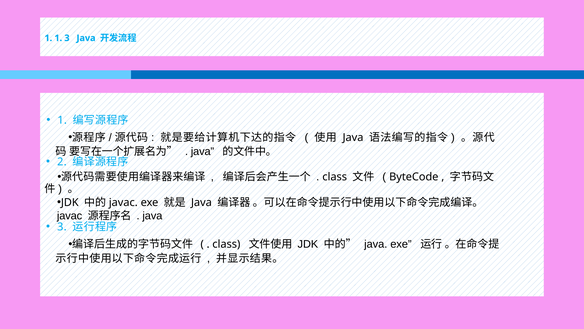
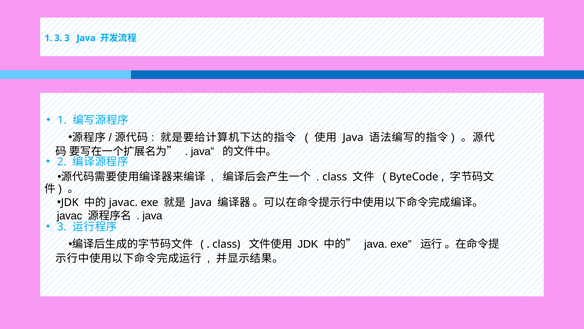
1 1: 1 -> 3 (58, 38)
